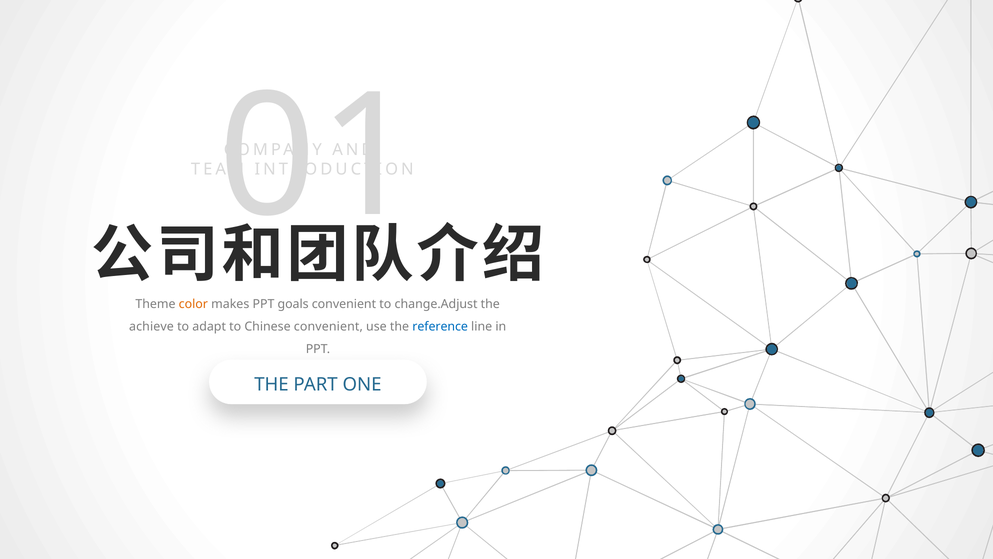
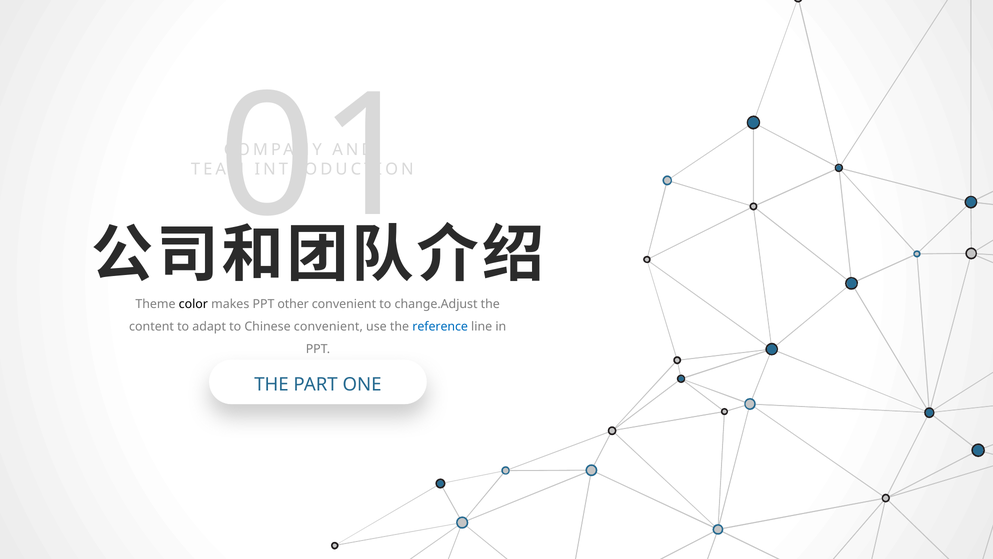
color colour: orange -> black (193, 304)
goals: goals -> other (293, 304)
achieve: achieve -> content (152, 326)
